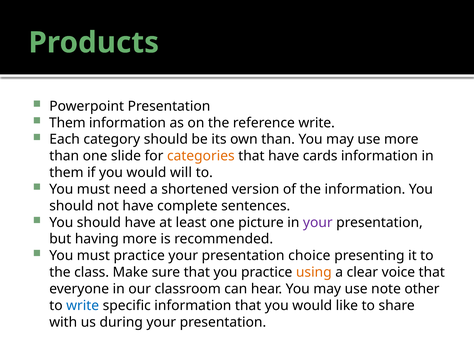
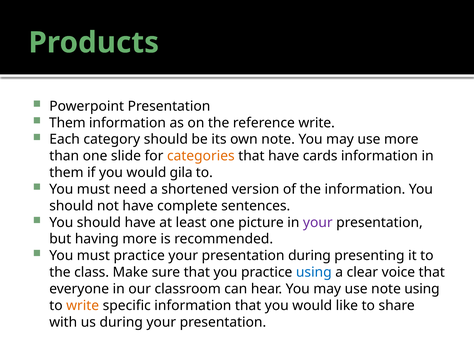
own than: than -> note (278, 139)
will: will -> gila (181, 172)
presentation choice: choice -> during (309, 255)
using colour: orange -> blue (314, 272)
note other: other -> using (422, 289)
write colour: blue -> orange (83, 305)
